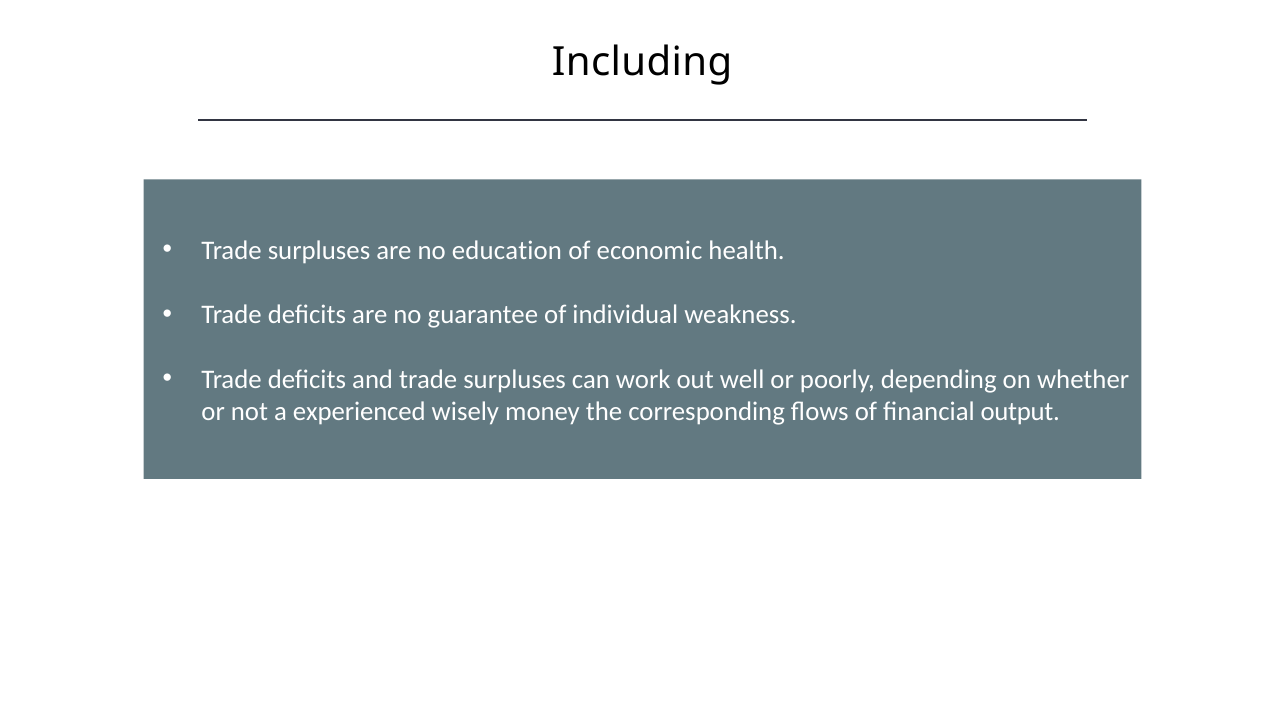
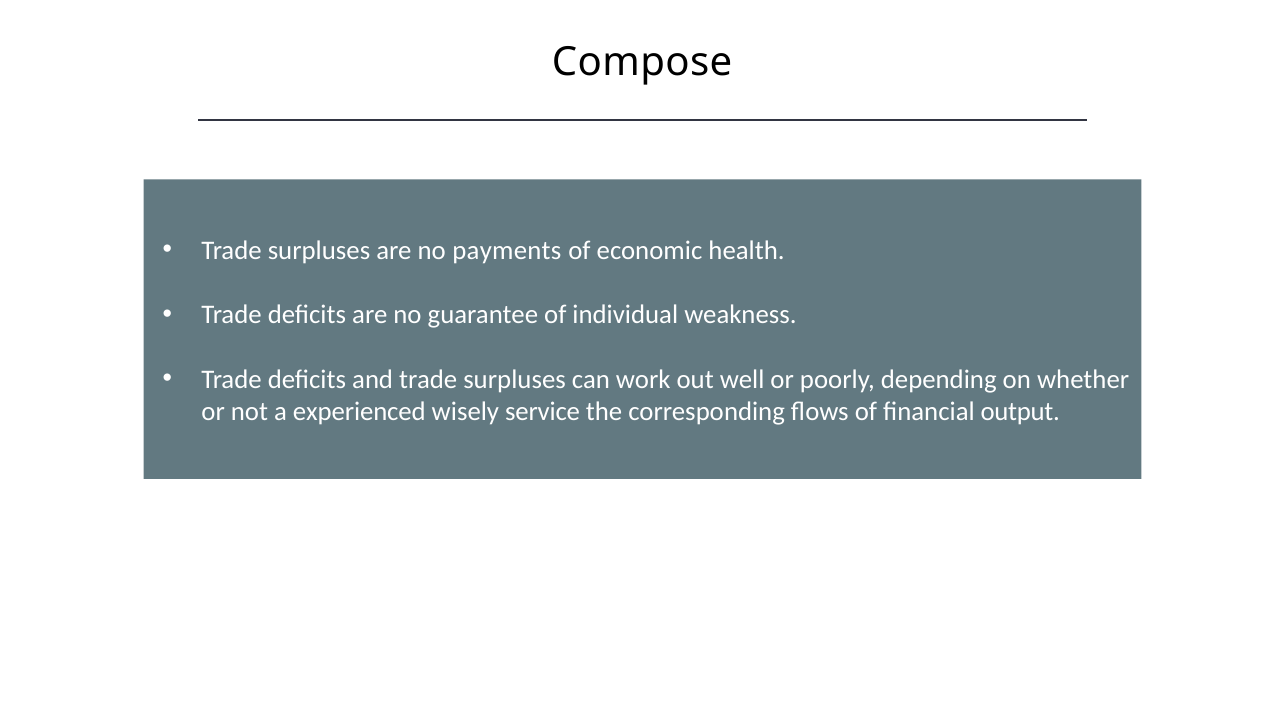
Including: Including -> Compose (642, 62)
education: education -> payments (507, 251)
money: money -> service (543, 411)
